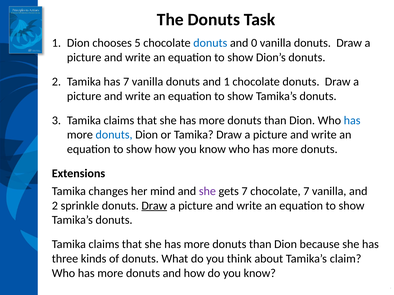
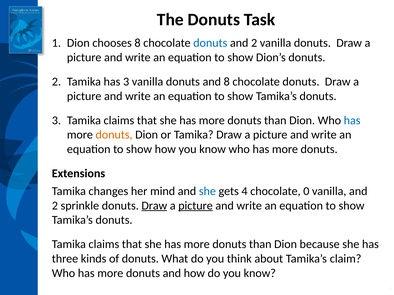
chooses 5: 5 -> 8 (138, 43)
0: 0 -> 2 (254, 43)
has 7: 7 -> 3 (126, 82)
and 1: 1 -> 8 (227, 82)
donuts colour: blue -> orange (114, 135)
she colour: purple -> blue (207, 191)
gets 7: 7 -> 4 (245, 191)
chocolate 7: 7 -> 0 (306, 191)
picture underline: none -> present (196, 206)
